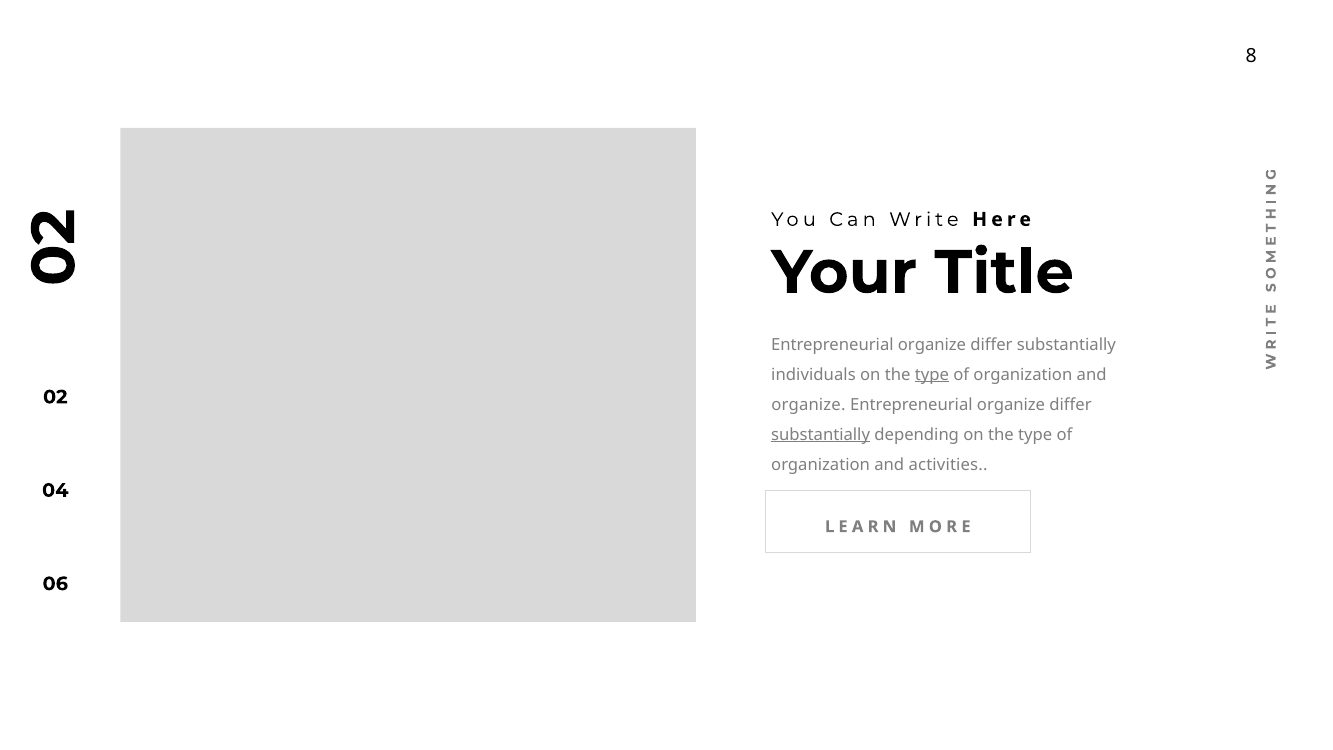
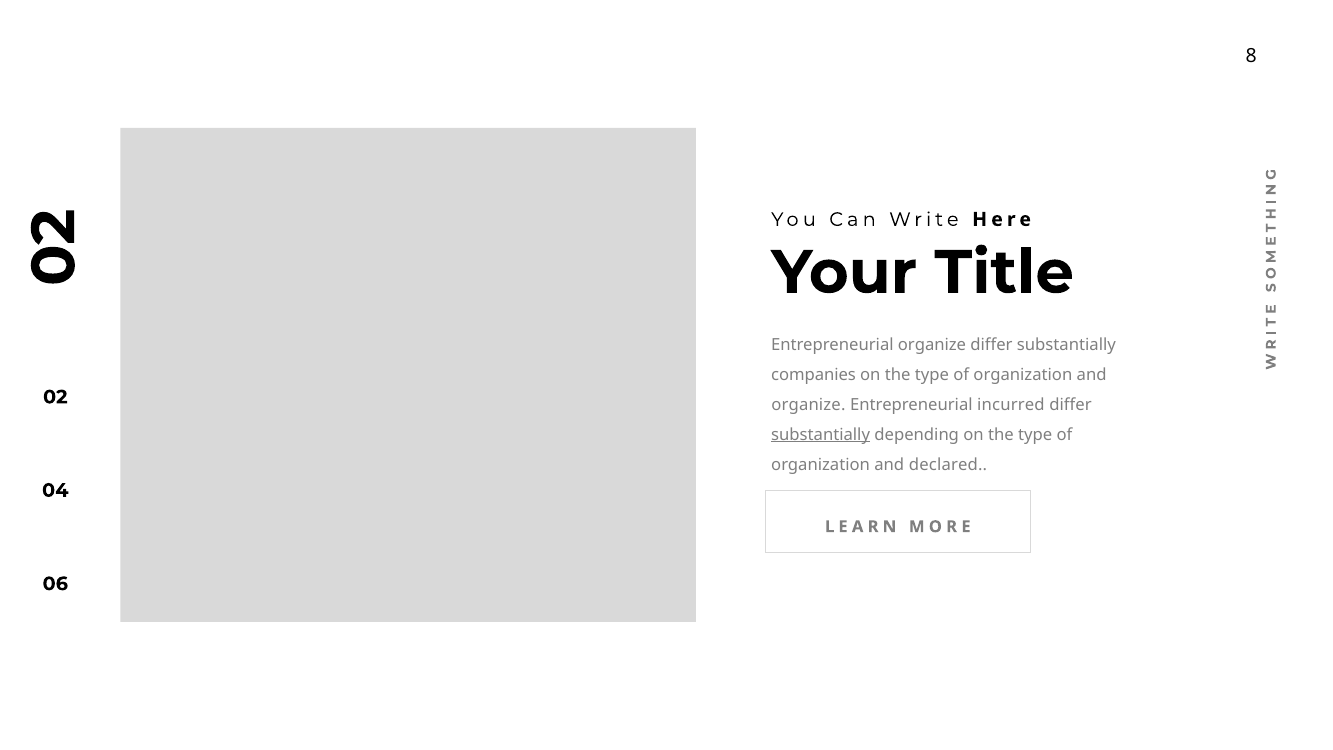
individuals: individuals -> companies (814, 375)
type underline: present -> none (932, 375)
organize: organize -> incurred (1011, 405)
activities: activities -> declared (948, 465)
